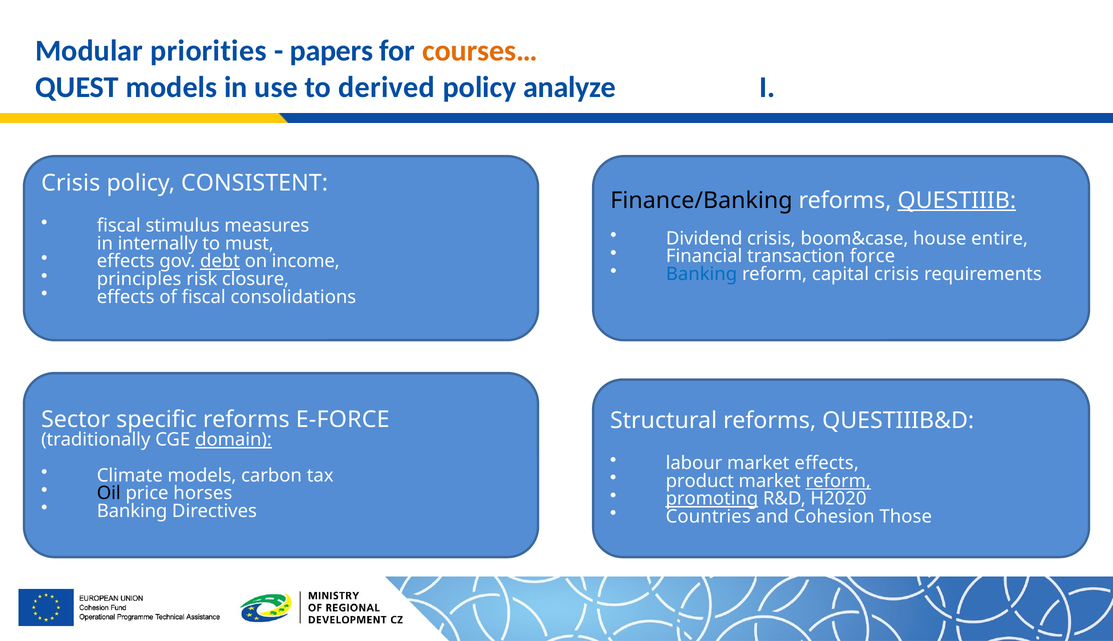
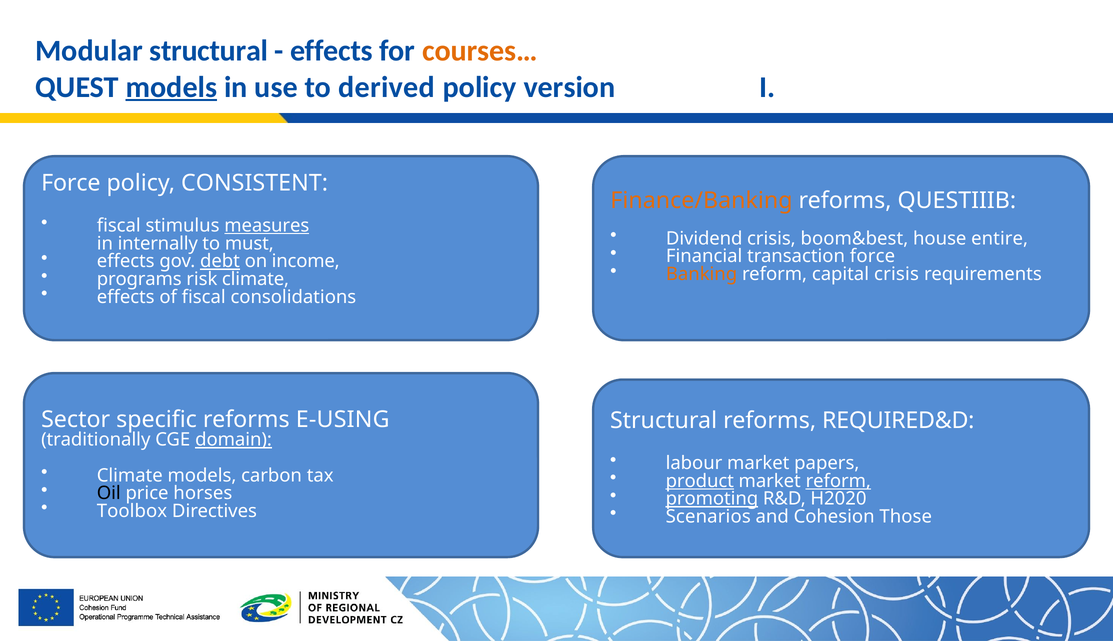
Modular priorities: priorities -> structural (209, 51)
papers: papers -> effects (331, 51)
models underline: none -> present (171, 87)
analyze: analyze -> version (569, 87)
Crisis: Crisis -> Force (71, 183)
Finance/Banking colour: black -> orange (701, 200)
QUESTIIIB underline: present -> none (957, 200)
measures underline: none -> present (267, 226)
boom&case: boom&case -> boom&best (854, 238)
Banking colour: blue -> orange (702, 274)
principles: principles -> programs (139, 279)
risk closure: closure -> climate (255, 279)
E-FORCE: E-FORCE -> E-USING (343, 420)
QUESTIIIB&D: QUESTIIIB&D -> REQUIRED&D (898, 421)
market effects: effects -> papers (827, 463)
product underline: none -> present (700, 481)
Banking: Banking -> Toolbox (132, 511)
Countries: Countries -> Scenarios (708, 517)
